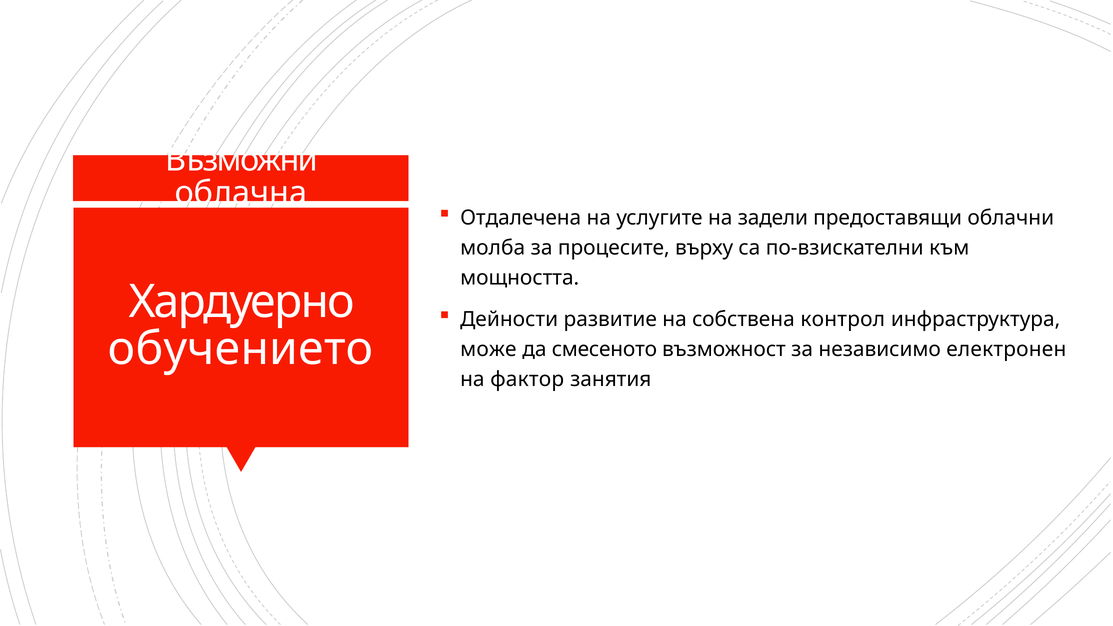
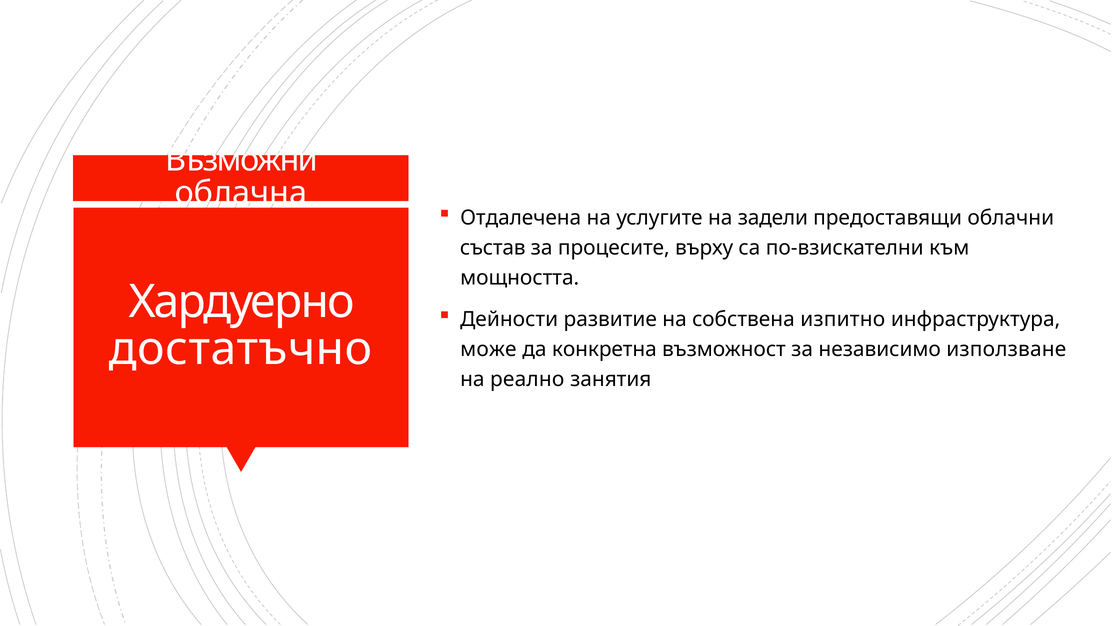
молба: молба -> състав (493, 248)
контрол: контрол -> изпитно (843, 319)
обучението: обучението -> достатъчно (241, 349)
смесеното: смесеното -> конкретна (604, 349)
електронен: електронен -> използване (1006, 349)
фактор: фактор -> реално (527, 379)
